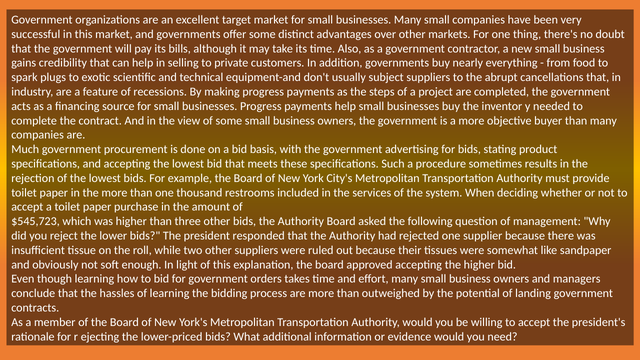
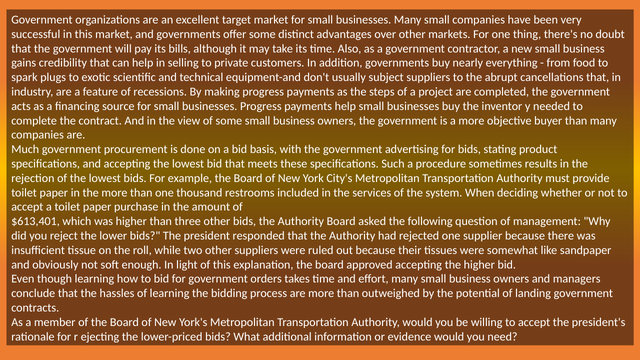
$545,723: $545,723 -> $613,401 (36, 221)
